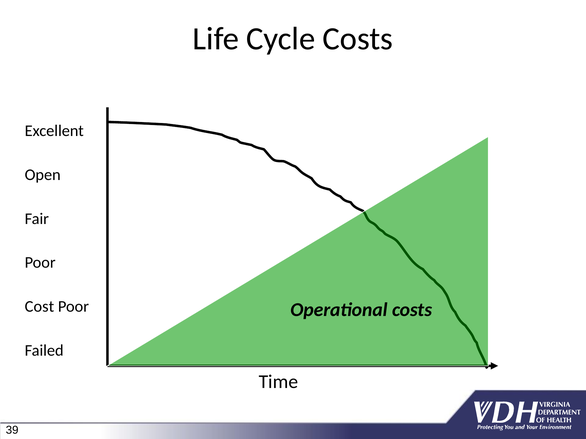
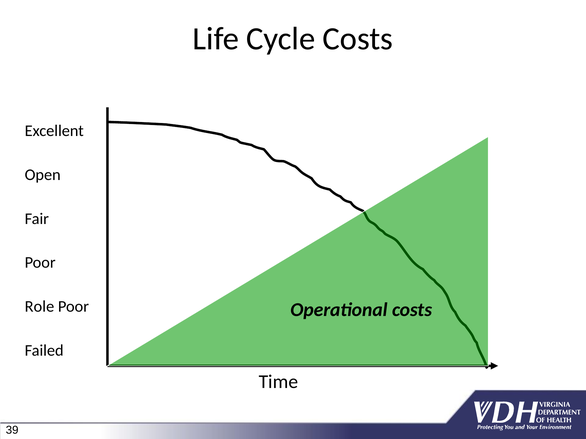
Cost: Cost -> Role (39, 307)
